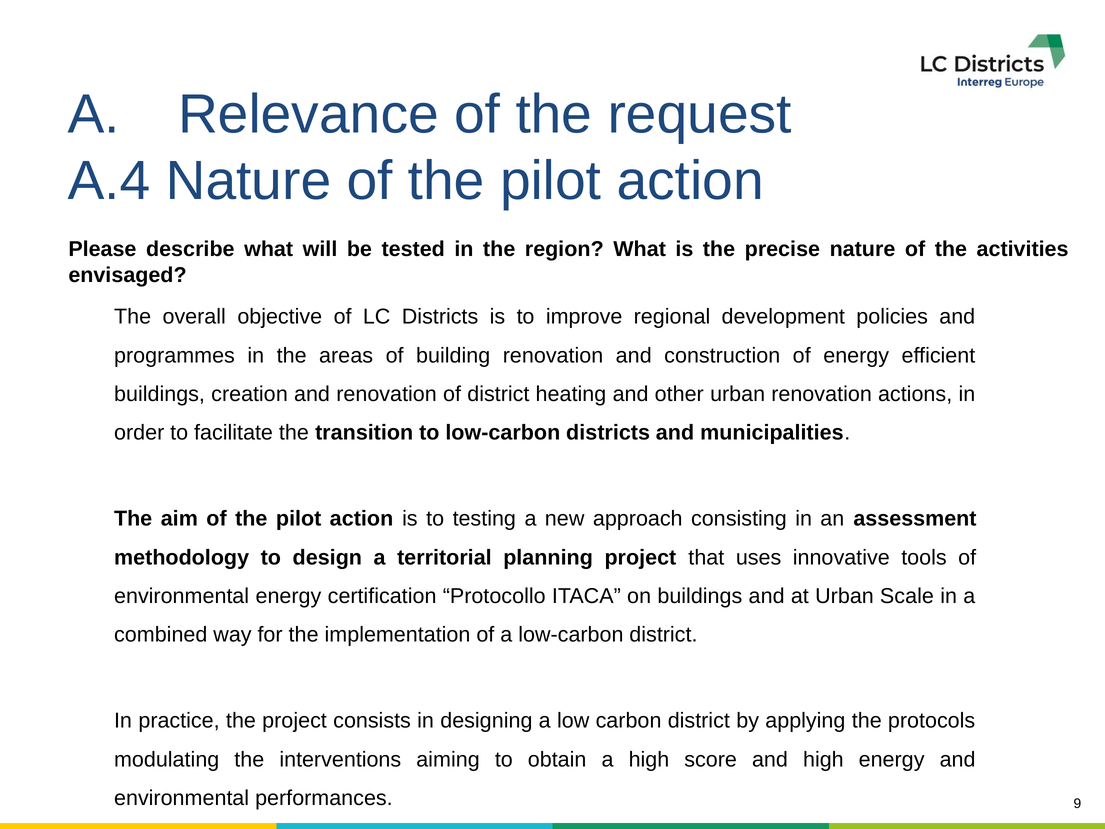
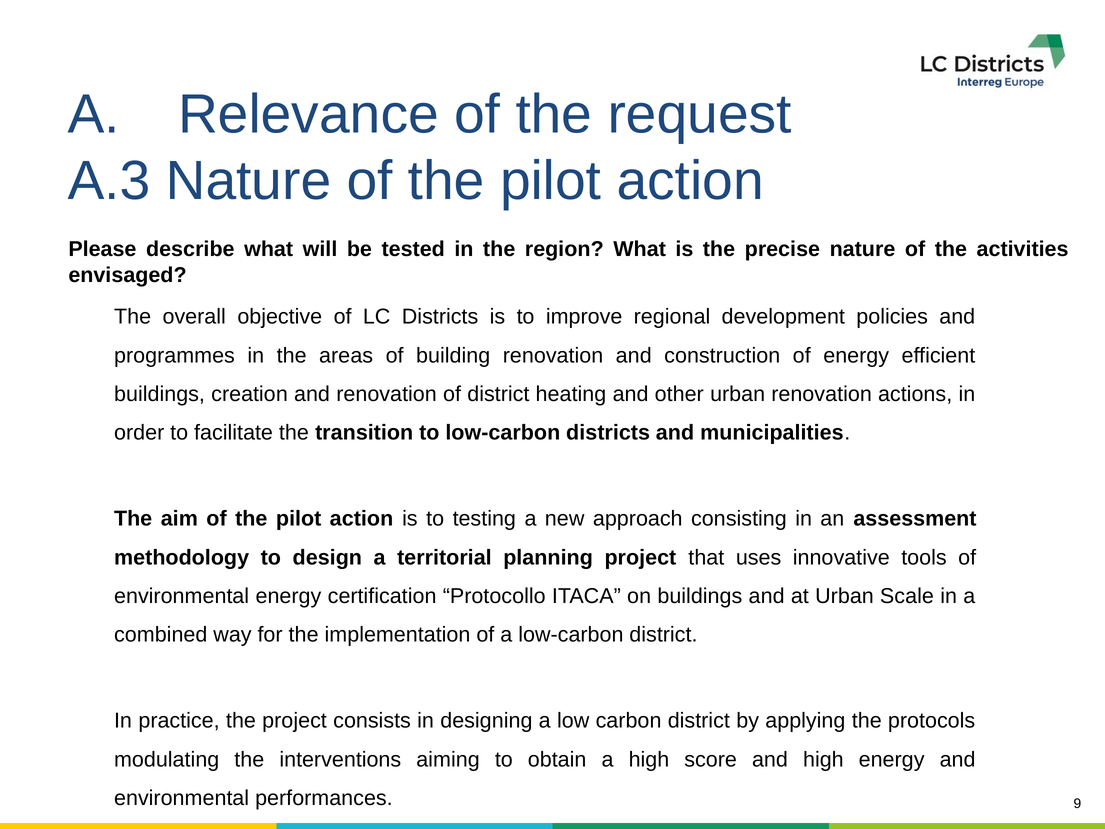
A.4: A.4 -> A.3 (109, 181)
